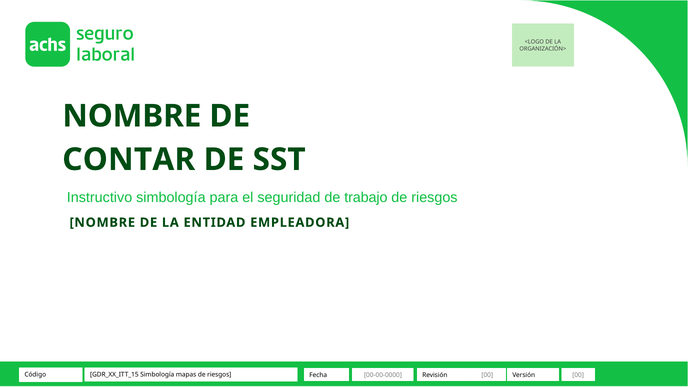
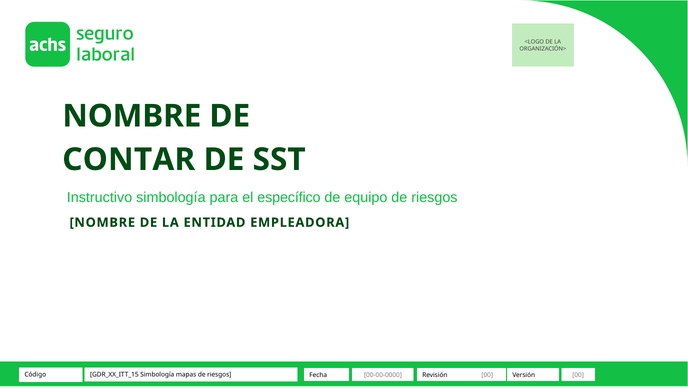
seguridad: seguridad -> específico (289, 198)
trabajo: trabajo -> equipo (366, 198)
